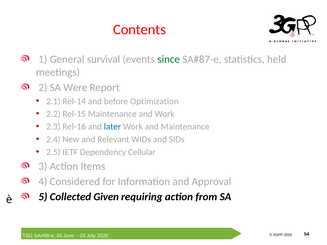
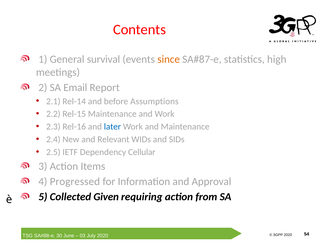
since colour: green -> orange (169, 59)
held: held -> high (277, 59)
Were: Were -> Email (75, 88)
Optimization: Optimization -> Assumptions (154, 101)
Considered: Considered -> Progressed (75, 182)
